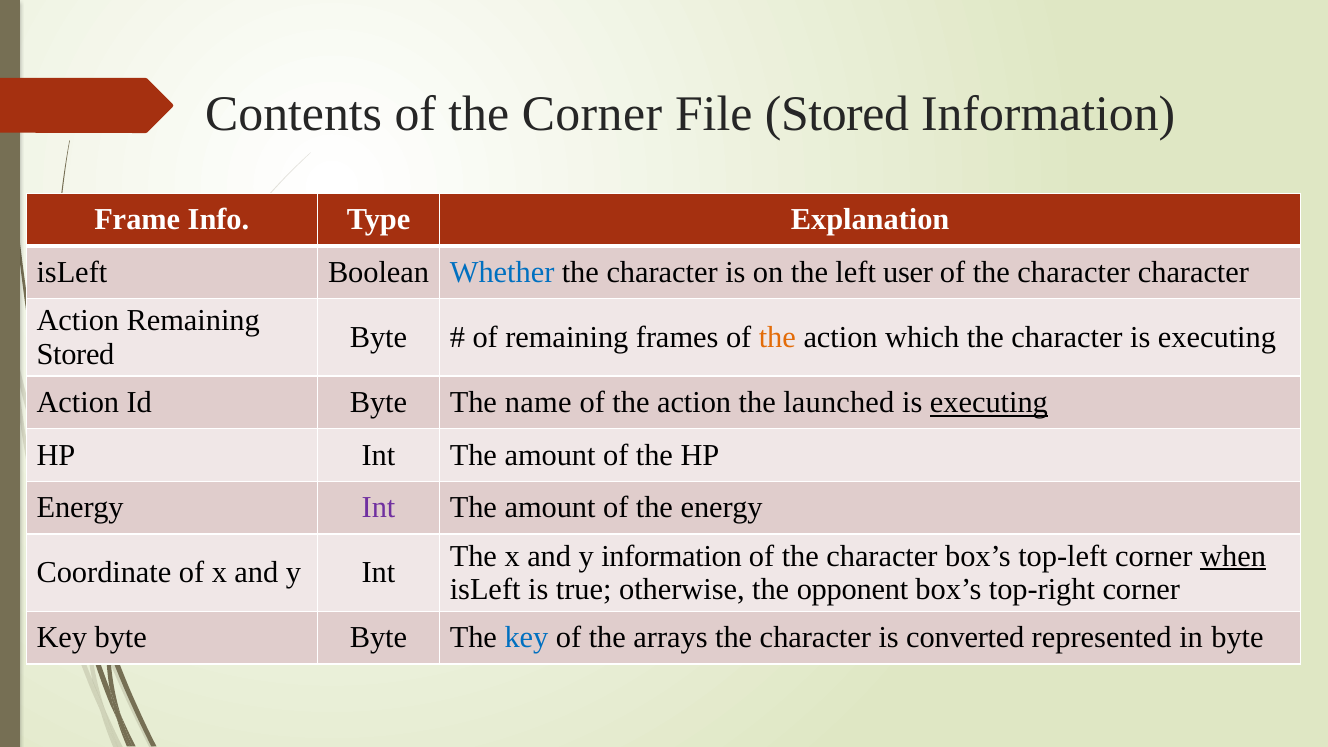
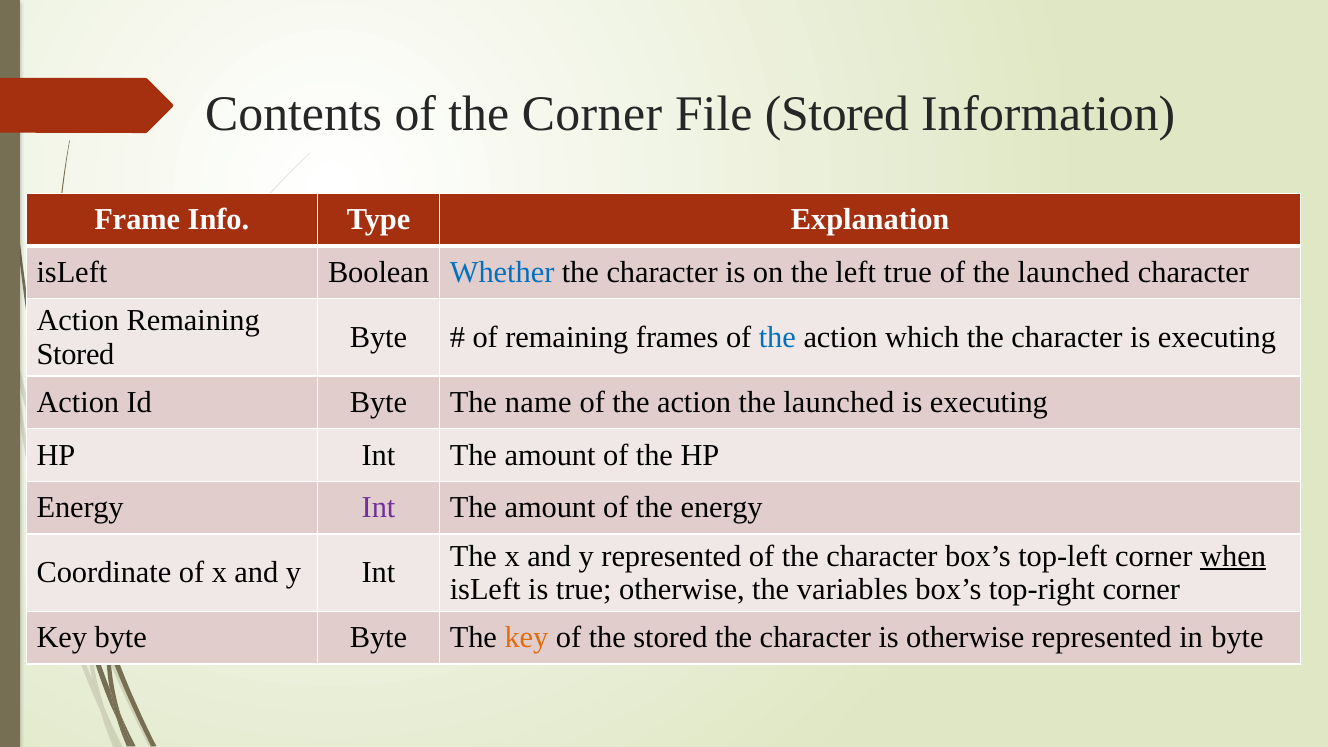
left user: user -> true (908, 272)
character: character -> launched (1074, 272)
the colour: orange -> blue (777, 337)
executing underline: present -> none (989, 403)
y information: information -> represented (671, 556)
opponent: opponent -> variables (852, 590)
key colour: blue -> orange (526, 638)
the arrays: arrays -> stored (671, 638)
is converted: converted -> otherwise (965, 638)
